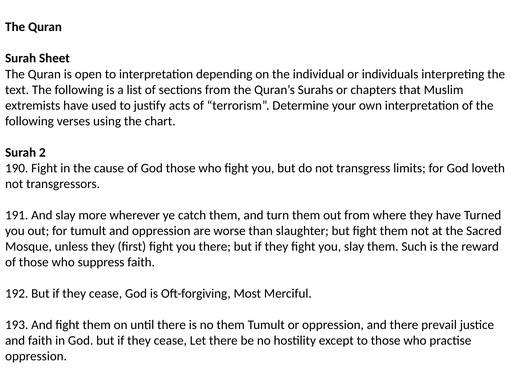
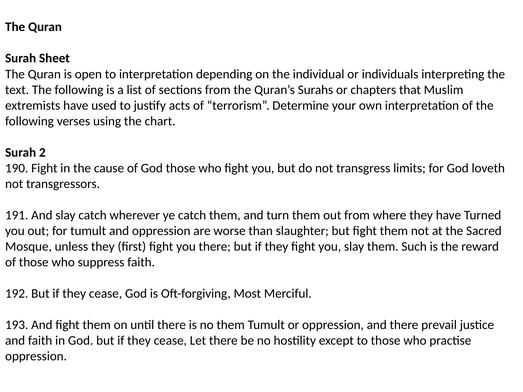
slay more: more -> catch (93, 215)
